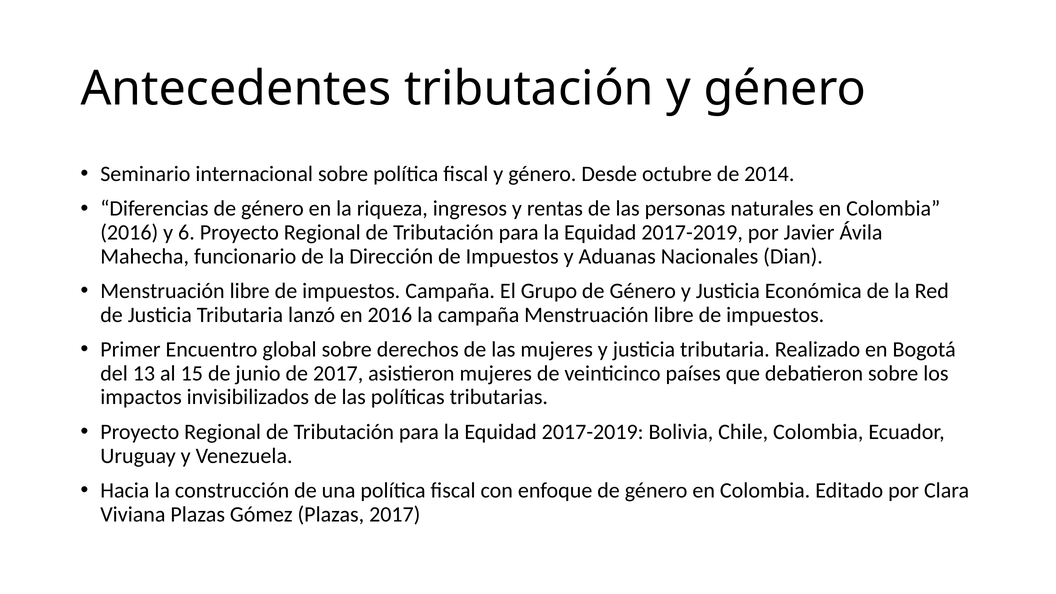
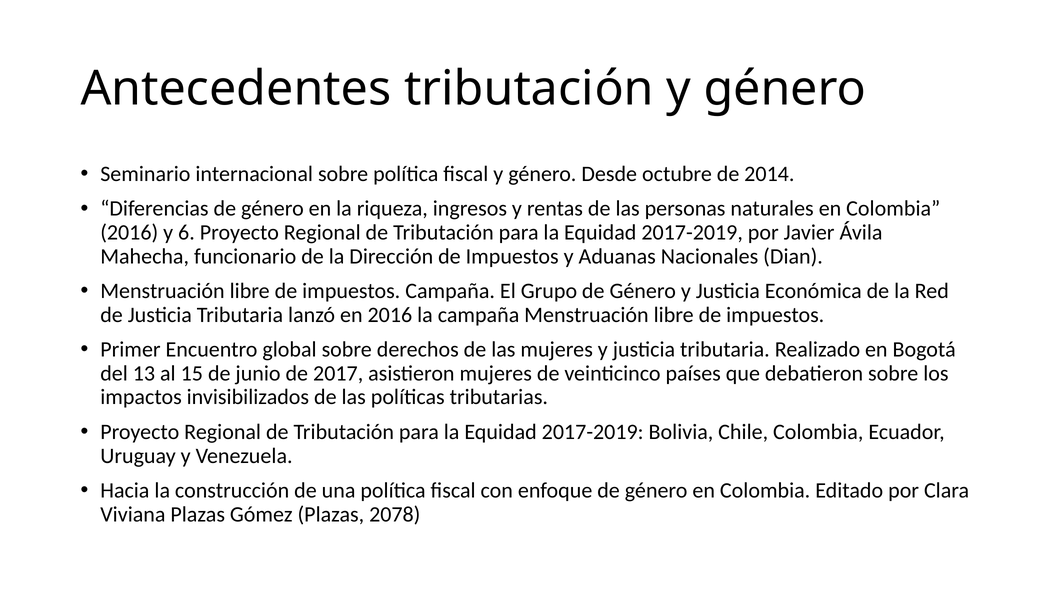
Plazas 2017: 2017 -> 2078 (395, 514)
